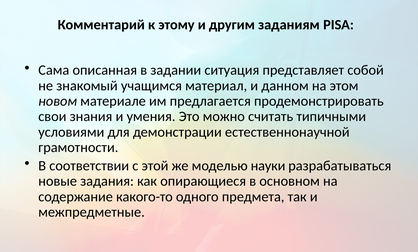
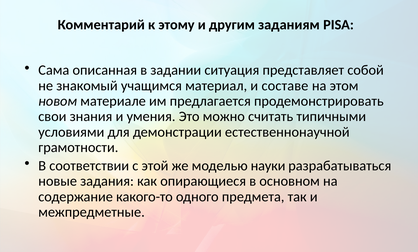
данном: данном -> составе (285, 86)
